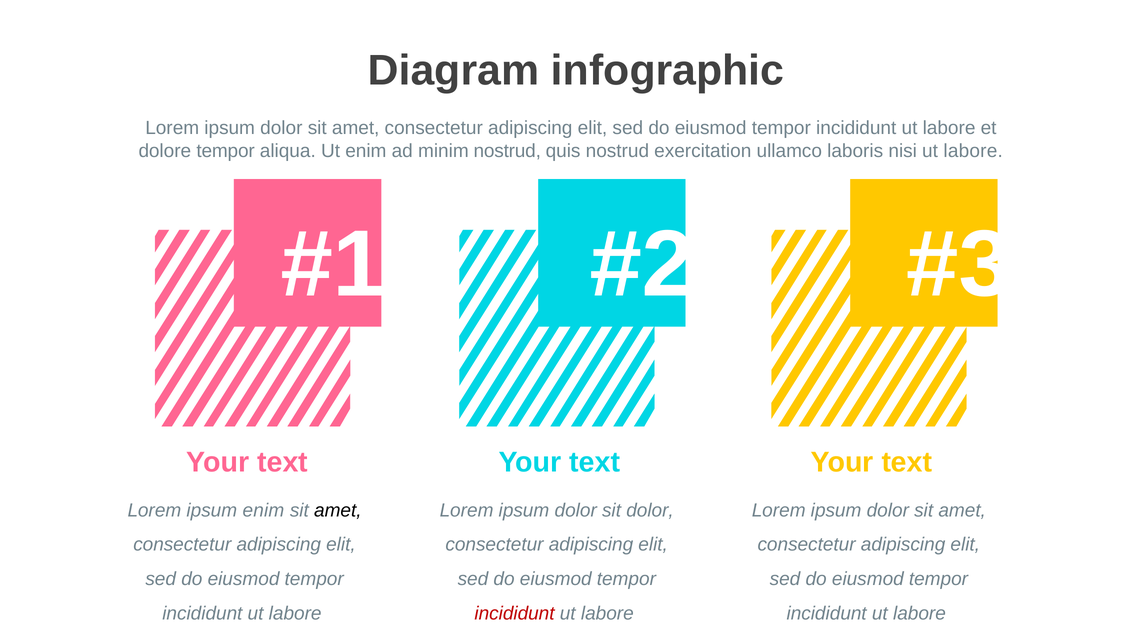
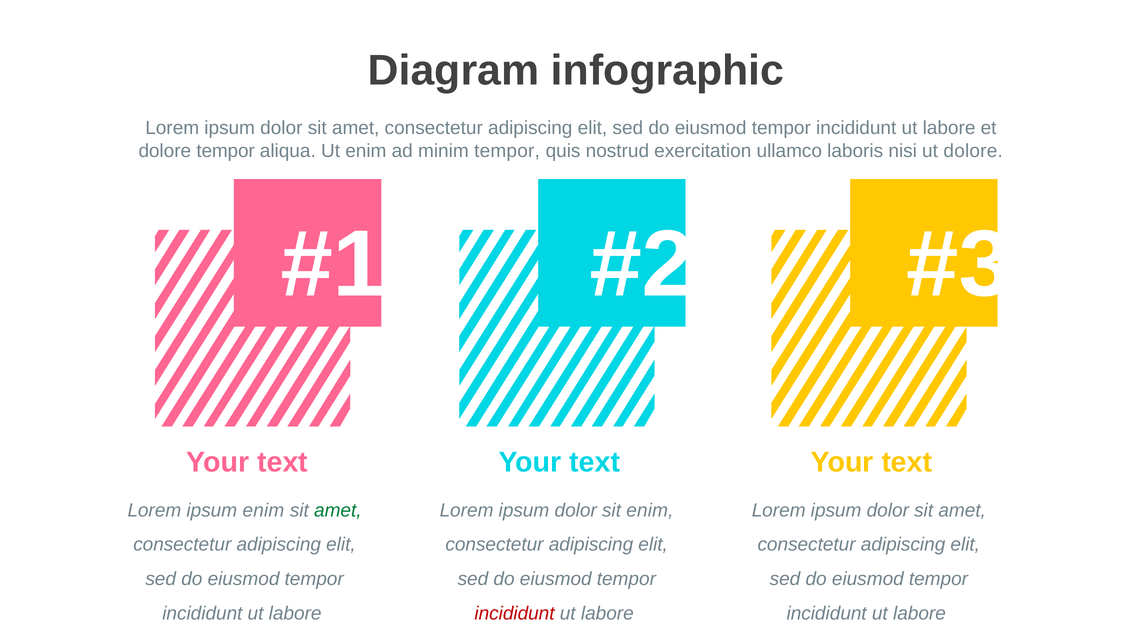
minim nostrud: nostrud -> tempor (507, 151)
nisi ut labore: labore -> dolore (973, 151)
amet colour: black -> green (338, 510)
sit dolor: dolor -> enim (650, 510)
